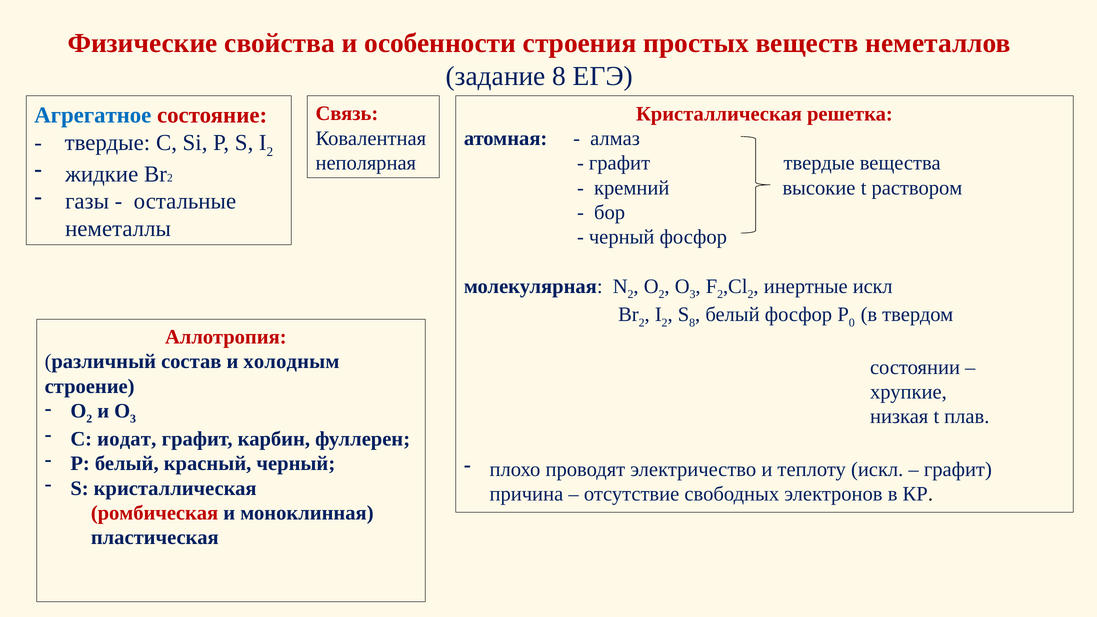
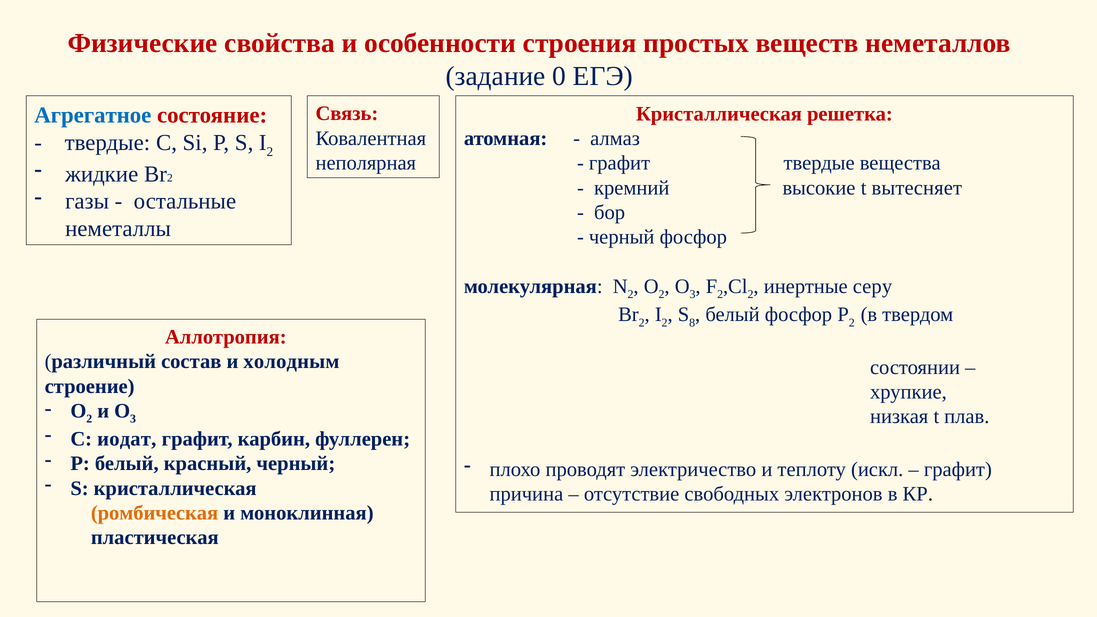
задание 8: 8 -> 0 (559, 76)
раствором: раствором -> вытесняет (917, 188)
инертные искл: искл -> серу (873, 287)
P 0: 0 -> 2 (852, 323)
ромбическая colour: red -> orange (155, 513)
